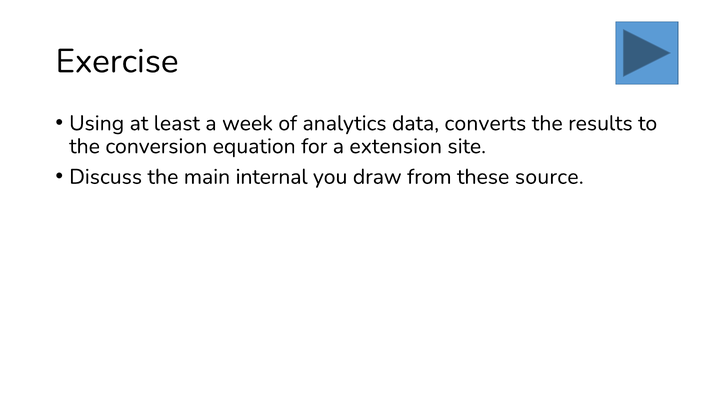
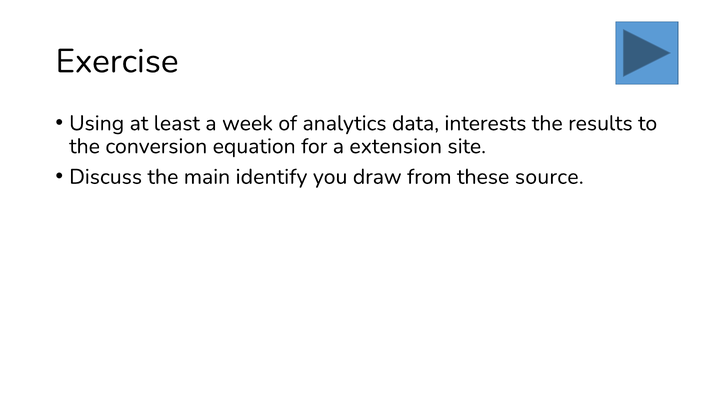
converts: converts -> interests (485, 123)
internal: internal -> identify (271, 177)
